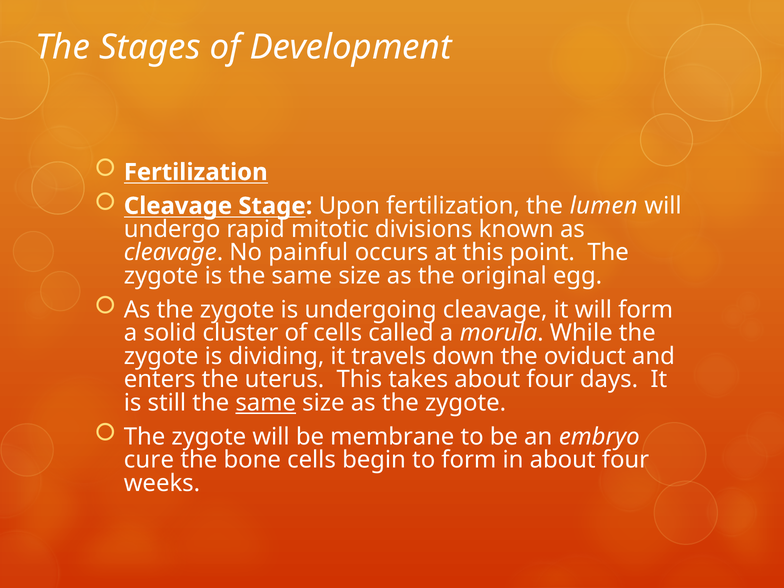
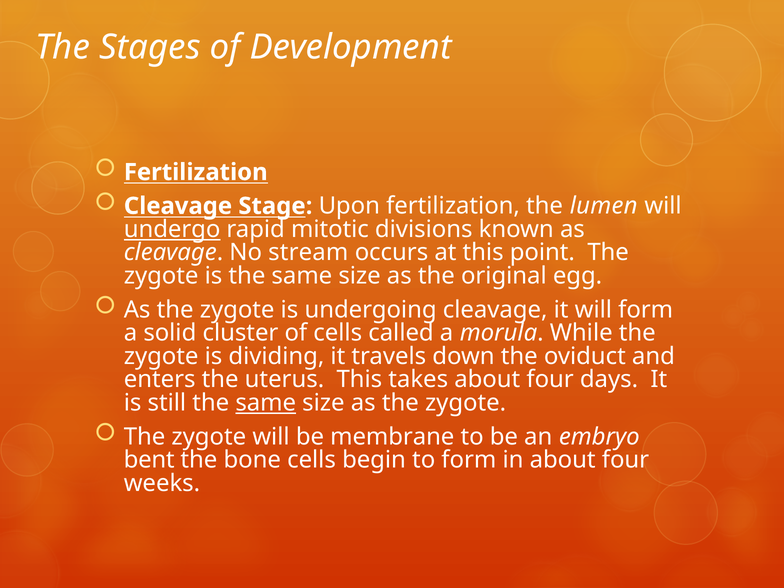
undergo underline: none -> present (172, 229)
painful: painful -> stream (308, 253)
cure: cure -> bent (149, 460)
